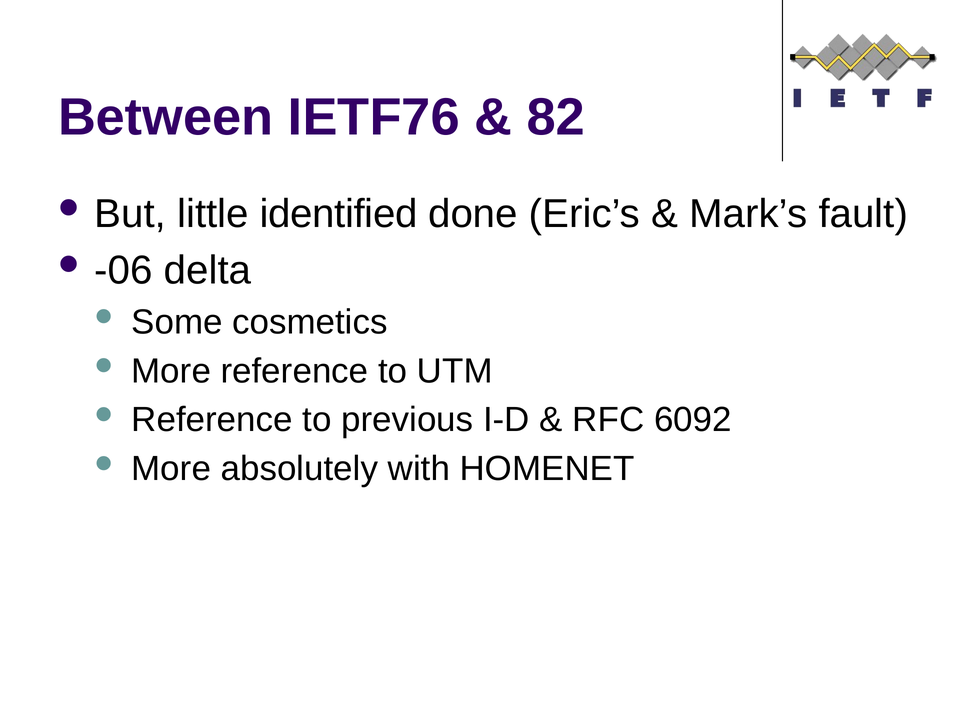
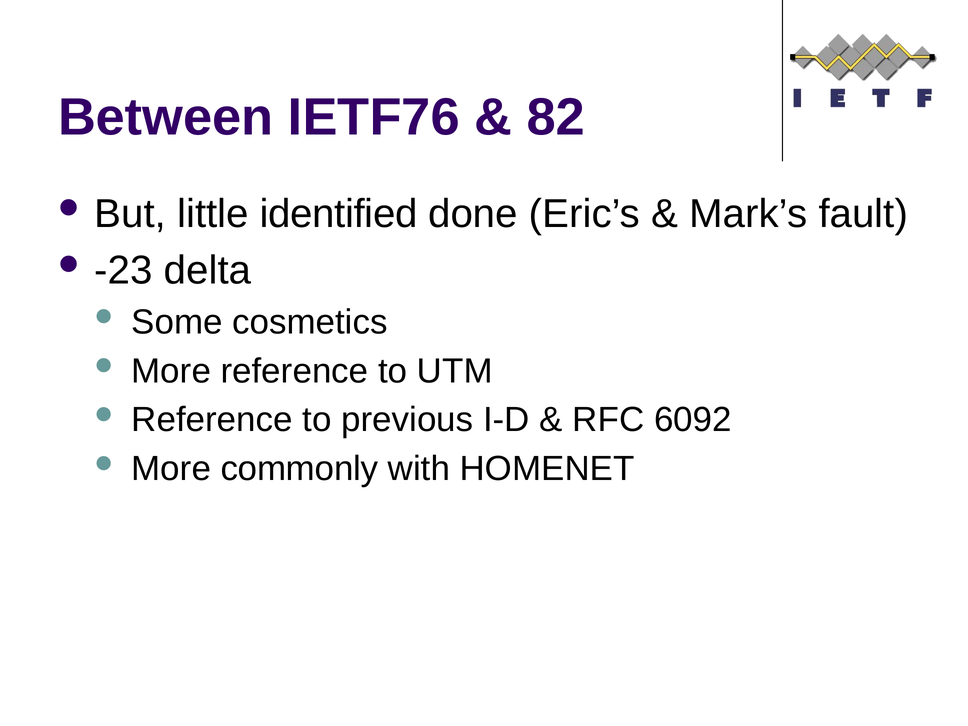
-06: -06 -> -23 (124, 270)
absolutely: absolutely -> commonly (299, 469)
